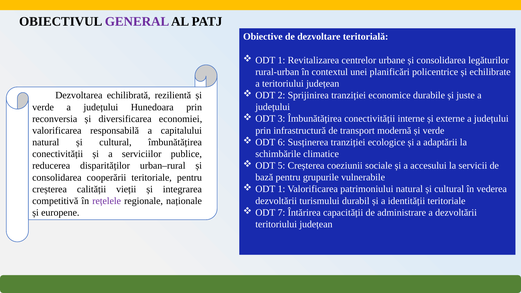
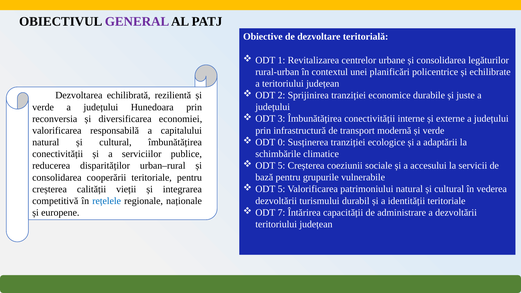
6: 6 -> 0 (281, 142)
1: 1 -> 5 (281, 189)
rețelele colour: purple -> blue (107, 201)
